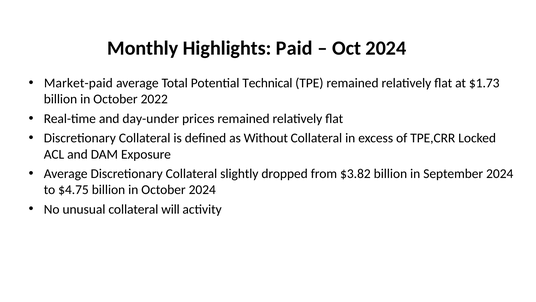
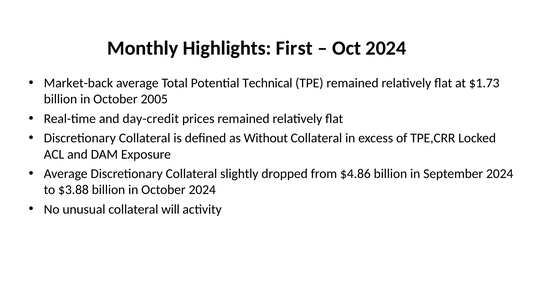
Paid: Paid -> First (294, 48)
Market-paid: Market-paid -> Market-back (78, 83)
2022: 2022 -> 2005 (154, 99)
day-under: day-under -> day-credit (151, 118)
$3.82: $3.82 -> $4.86 (355, 173)
$4.75: $4.75 -> $3.88 (73, 190)
